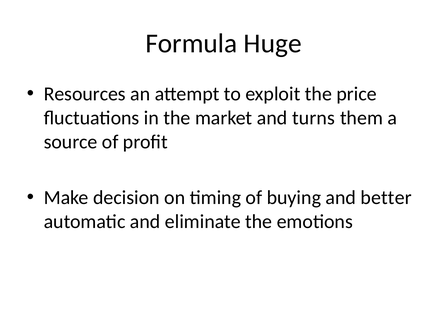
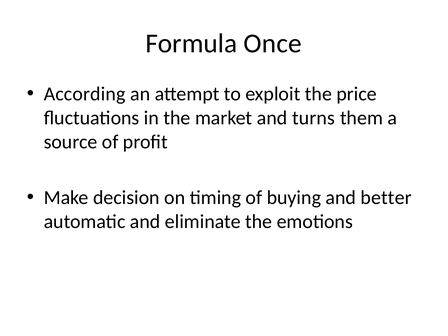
Huge: Huge -> Once (273, 43)
Resources: Resources -> According (85, 94)
